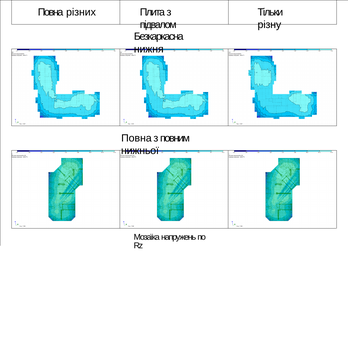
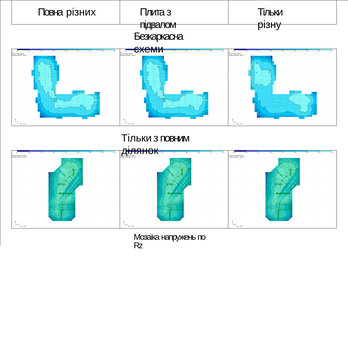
нижня: нижня -> схеми (149, 49)
Повна: Повна -> Тільки (136, 138)
нижньої: нижньої -> ділянок (140, 151)
